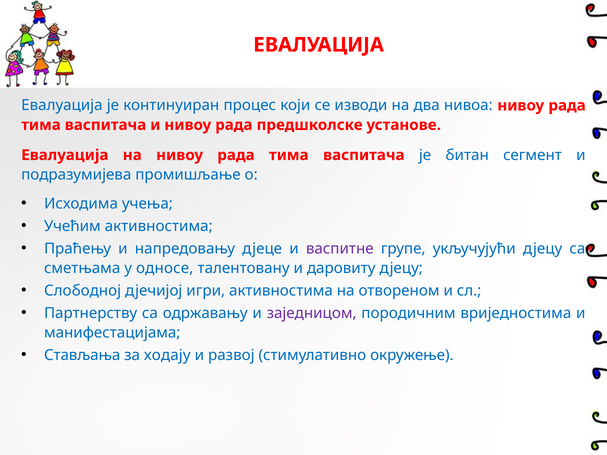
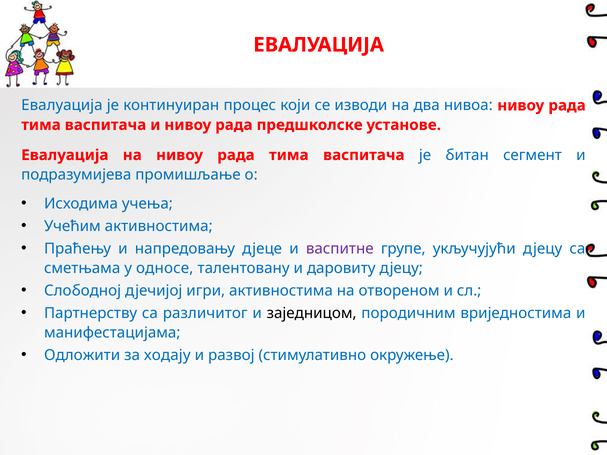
одржавању: одржавању -> различитог (205, 313)
заједницом colour: purple -> black (312, 313)
Стављања: Стављања -> Одложити (82, 355)
